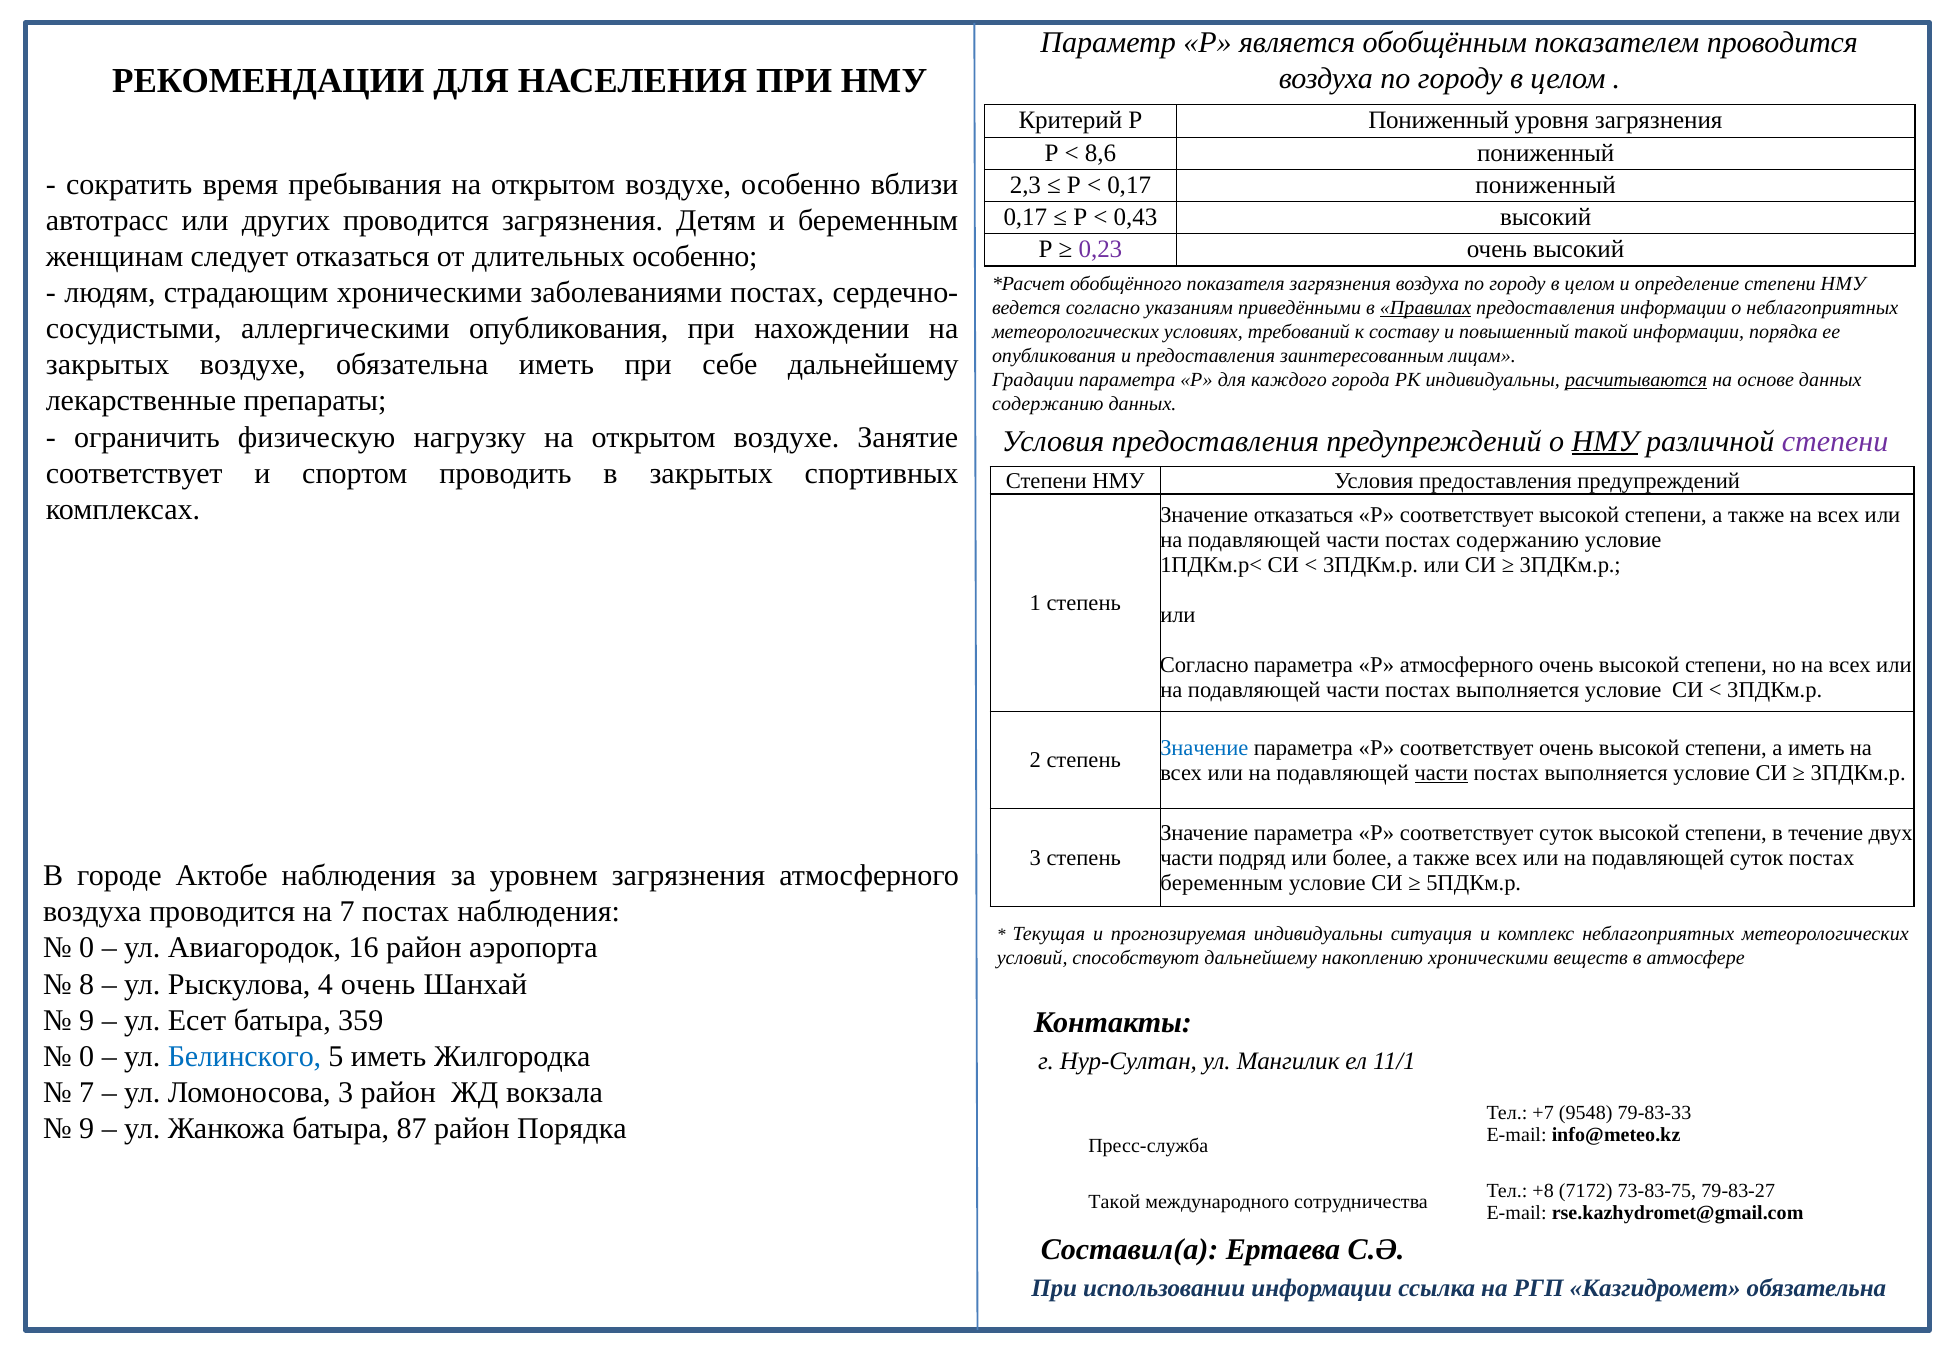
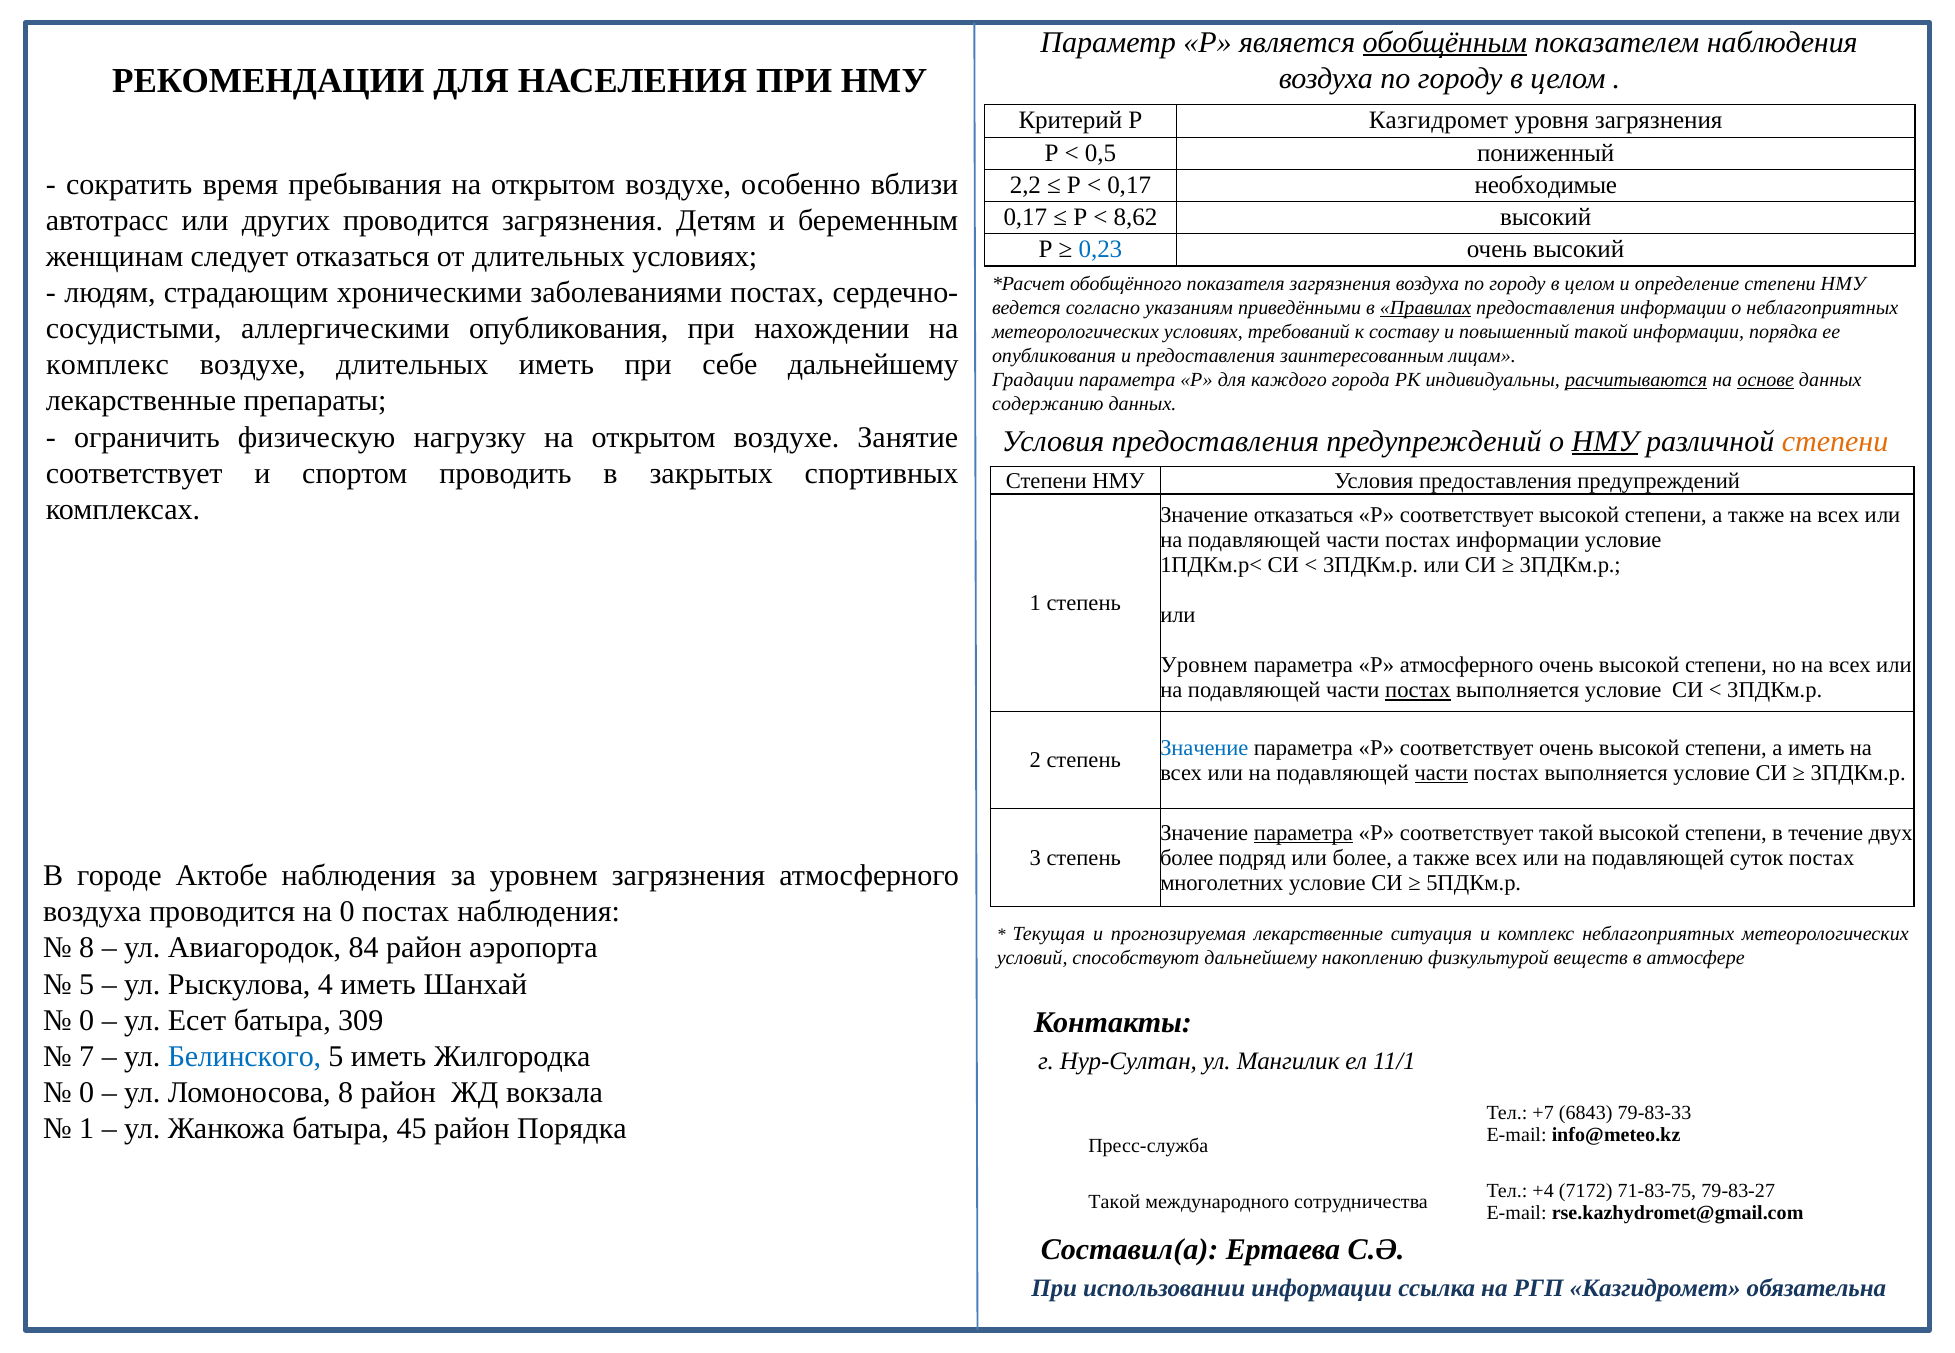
обобщённым underline: none -> present (1445, 42)
показателем проводится: проводится -> наблюдения (1782, 42)
Р Пониженный: Пониженный -> Казгидромет (1438, 121)
8,6: 8,6 -> 0,5 (1101, 153)
2,3: 2,3 -> 2,2 (1025, 185)
0,17 пониженный: пониженный -> необходимые (1546, 185)
0,43: 0,43 -> 8,62 (1135, 218)
0,23 colour: purple -> blue (1100, 250)
длительных особенно: особенно -> условиях (695, 257)
закрытых: закрытых -> комплекс (108, 365)
воздухе обязательна: обязательна -> длительных (412, 365)
основе underline: none -> present (1766, 380)
степени colour: purple -> orange (1835, 441)
постах содержанию: содержанию -> информации (1518, 540)
Согласно: Согласно -> Уровнем (1204, 666)
постах underline: none -> present (1418, 691)
параметра underline: none -> present (1303, 833)
соответствует суток: суток -> такой (1566, 833)
части: части -> более (1187, 858)
беременным: беременным -> многолетних (1222, 883)
на 7: 7 -> 0 (347, 912)
прогнозируемая индивидуальны: индивидуальны -> лекарственные (1319, 934)
0: 0 -> 8 (87, 948)
16: 16 -> 84 (364, 948)
накоплению хроническими: хроническими -> физкультурой (1488, 958)
8: 8 -> 5 (87, 984)
4 очень: очень -> иметь (378, 984)
9: 9 -> 0 (87, 1021)
359: 359 -> 309 (361, 1021)
0: 0 -> 7 (87, 1057)
7: 7 -> 0 (87, 1093)
Ломоносова 3: 3 -> 8 (346, 1093)
9548: 9548 -> 6843 (1586, 1113)
9: 9 -> 1 (87, 1129)
87: 87 -> 45 (412, 1129)
+8: +8 -> +4 (1543, 1191)
73-83-75: 73-83-75 -> 71-83-75 (1657, 1191)
